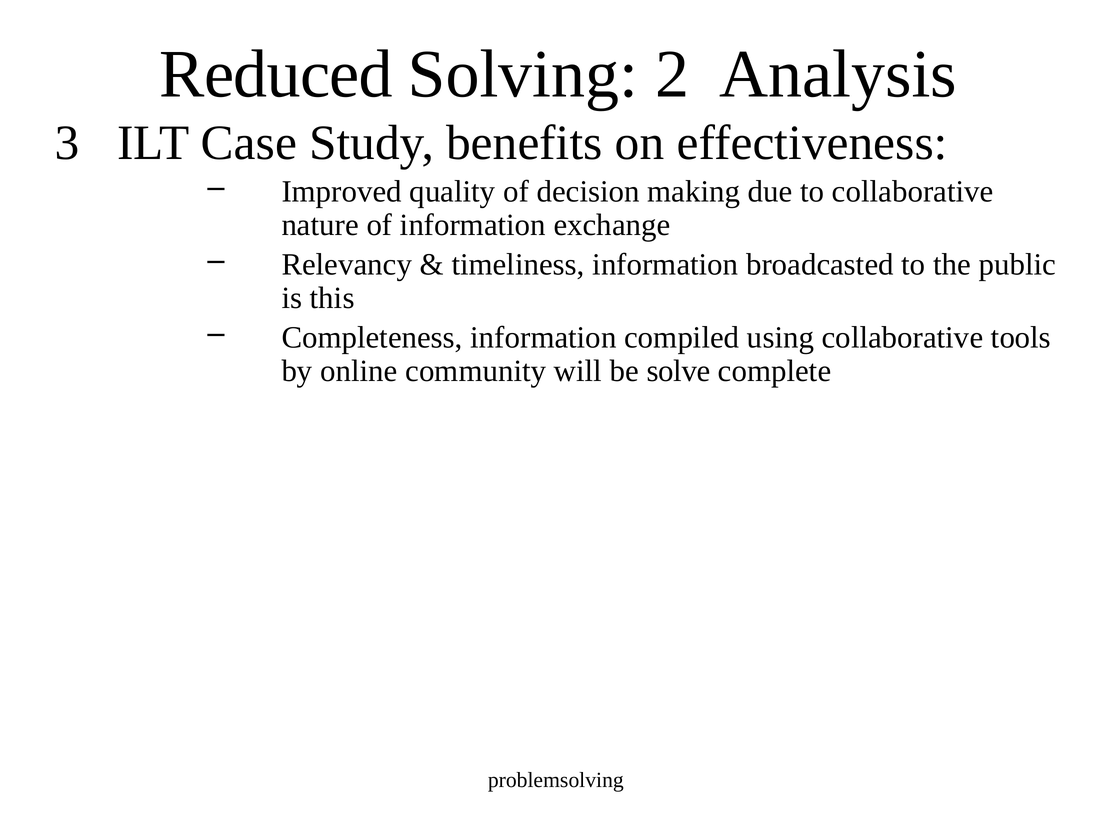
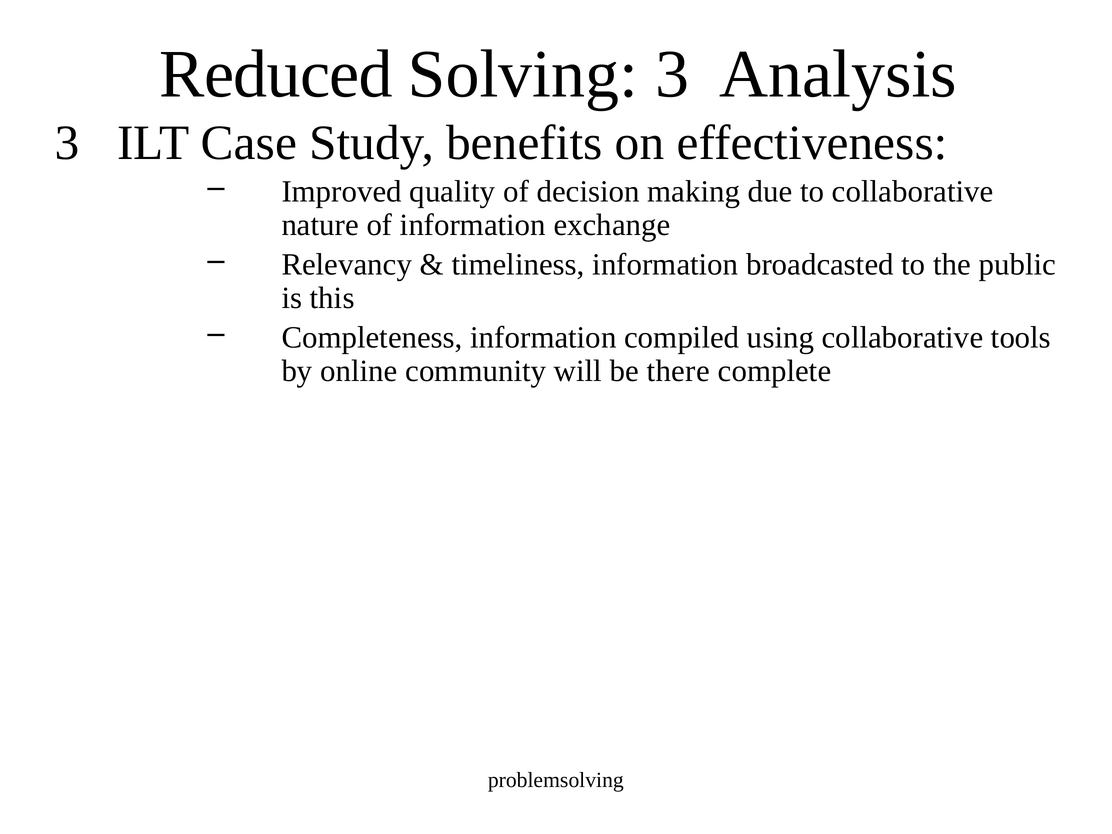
Solving 2: 2 -> 3 (672, 74)
solve: solve -> there (678, 371)
